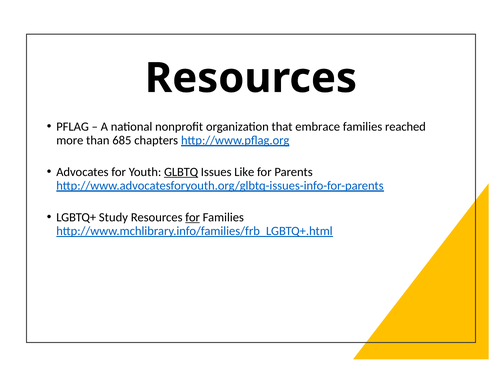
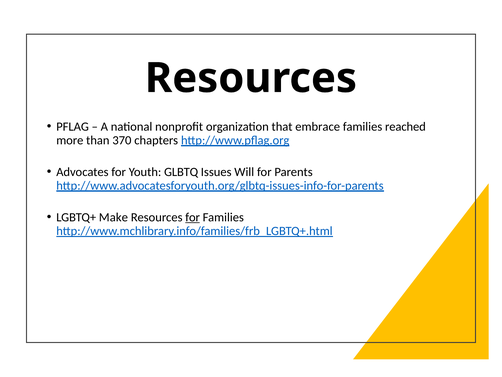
685: 685 -> 370 (122, 140)
GLBTQ underline: present -> none (181, 172)
Like: Like -> Will (244, 172)
Study: Study -> Make (113, 217)
